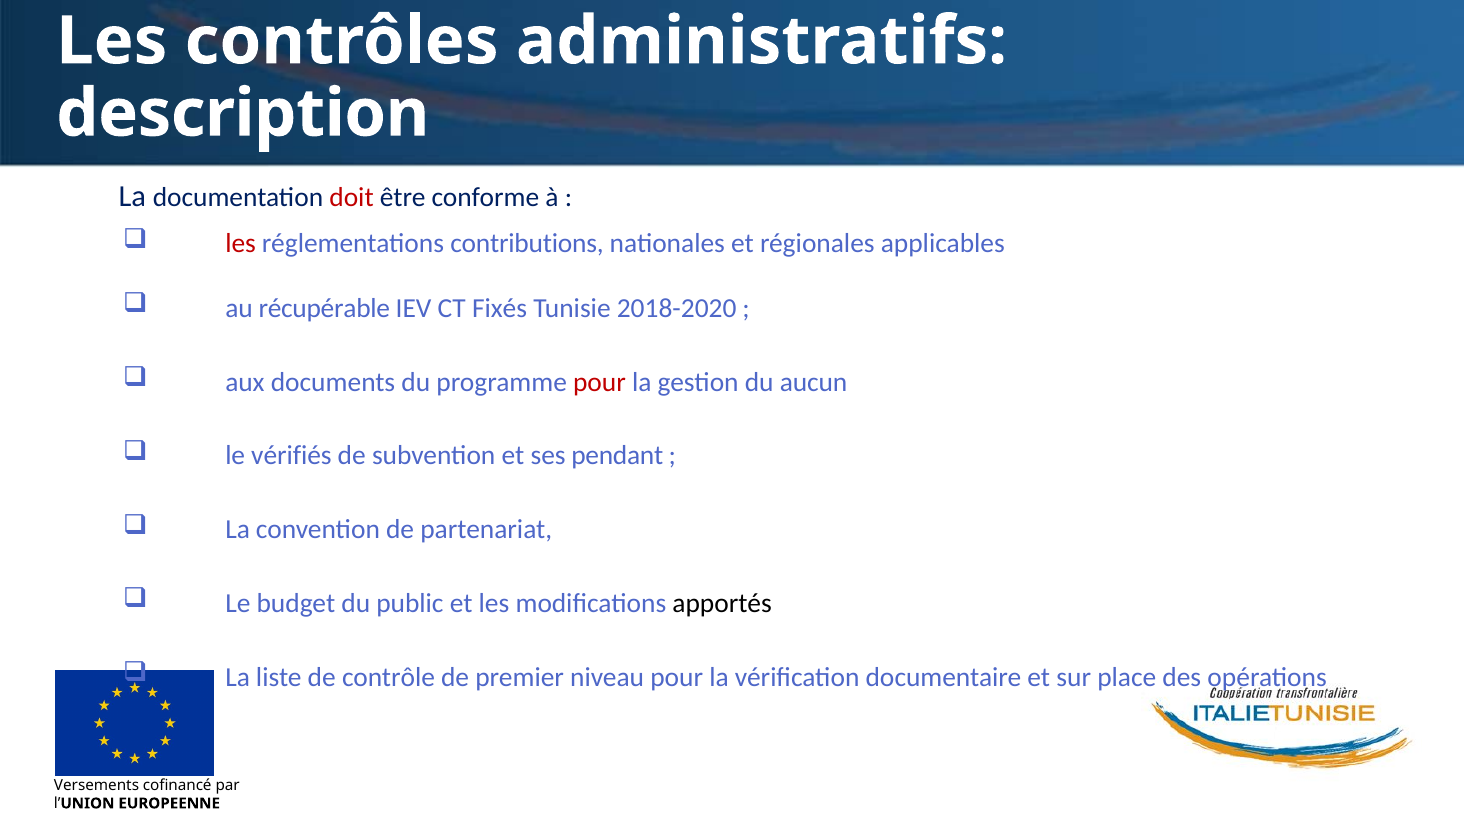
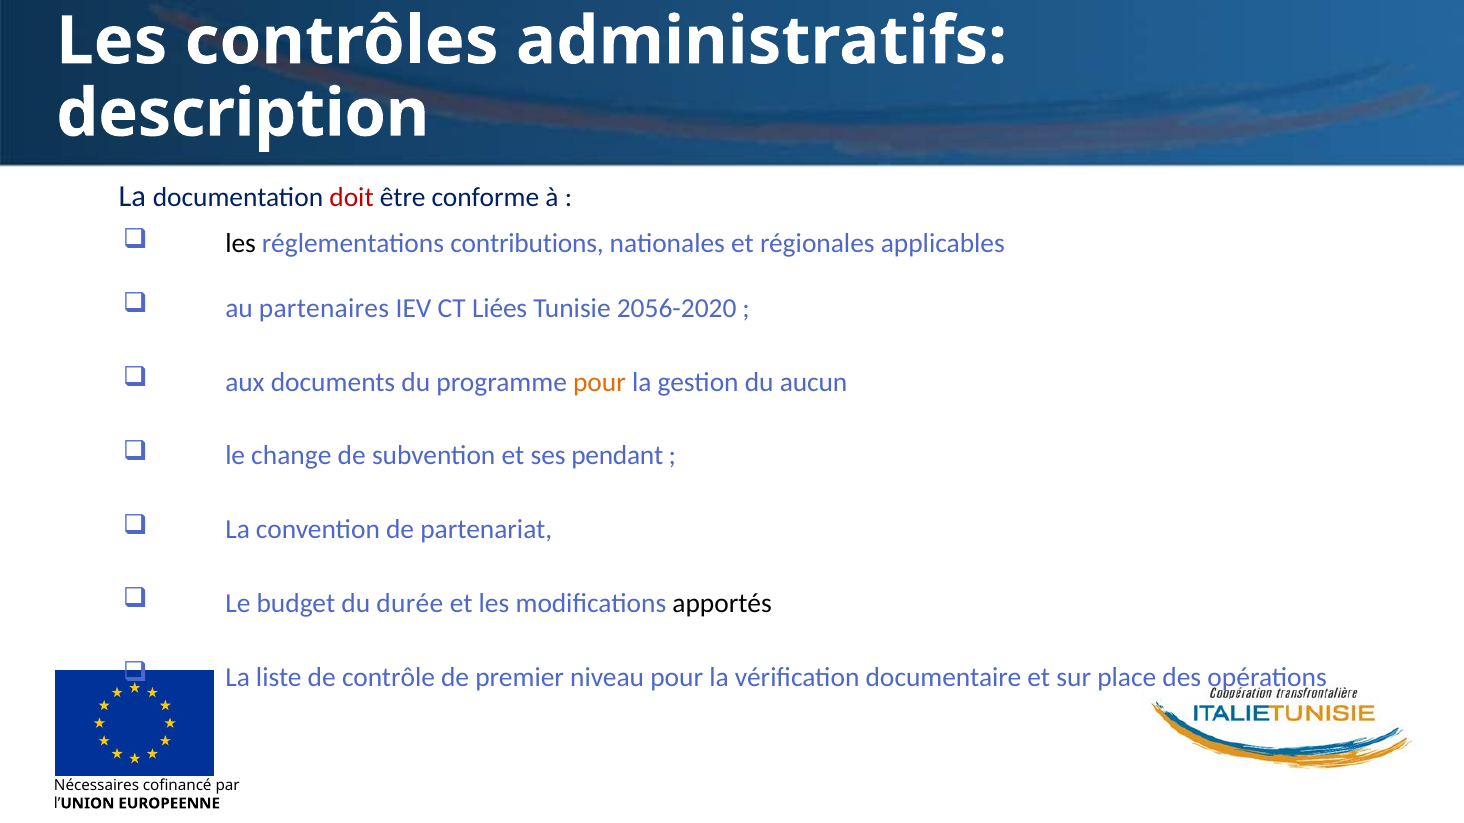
les colour: red -> black (241, 243)
récupérable: récupérable -> partenaires (324, 308)
Fixés: Fixés -> Liées (500, 308)
2018-2020: 2018-2020 -> 2056-2020 (677, 308)
pour colour: red -> orange (599, 382)
vérifiés: vérifiés -> change (291, 456)
public: public -> durée (410, 604)
Versements: Versements -> Nécessaires (97, 786)
